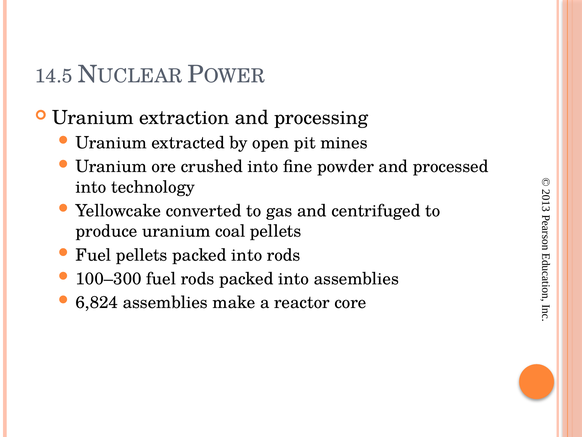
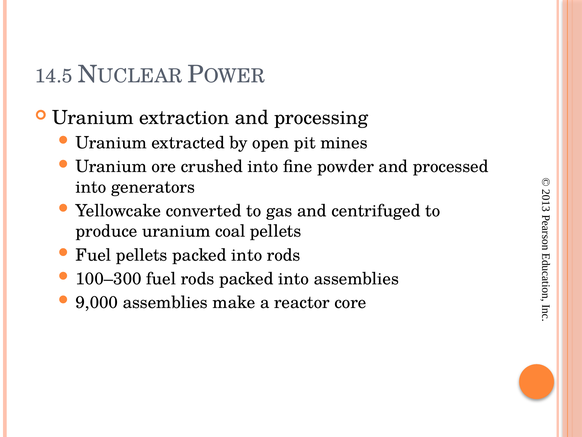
technology: technology -> generators (153, 187)
6,824: 6,824 -> 9,000 (97, 302)
